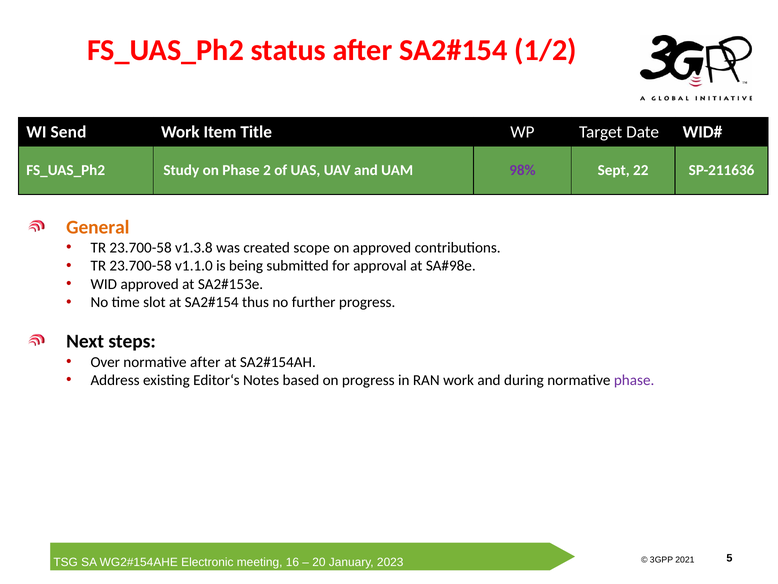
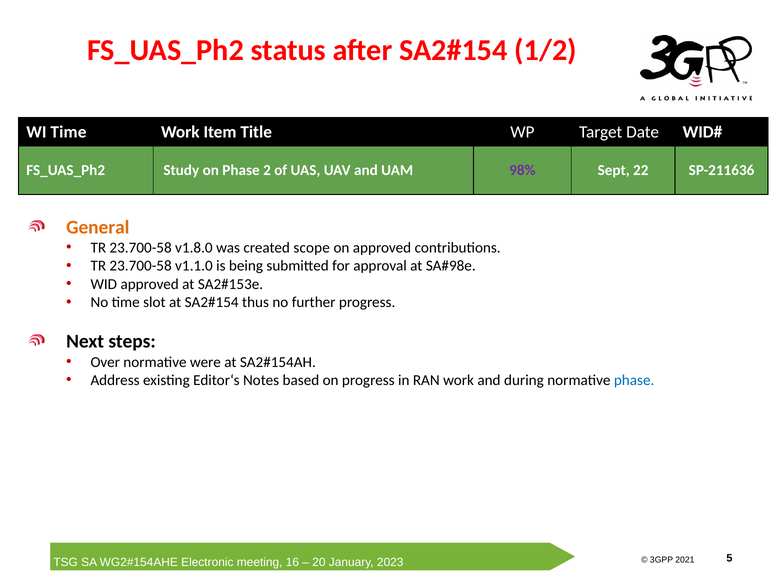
WI Send: Send -> Time (68, 132)
v1.3.8: v1.3.8 -> v1.8.0 (194, 248)
normative after: after -> were (205, 362)
phase colour: purple -> blue (634, 380)
